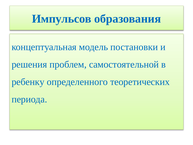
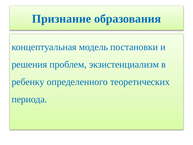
Импульсов: Импульсов -> Признание (62, 19)
самостоятельной: самостоятельной -> экзистенциализм (124, 64)
